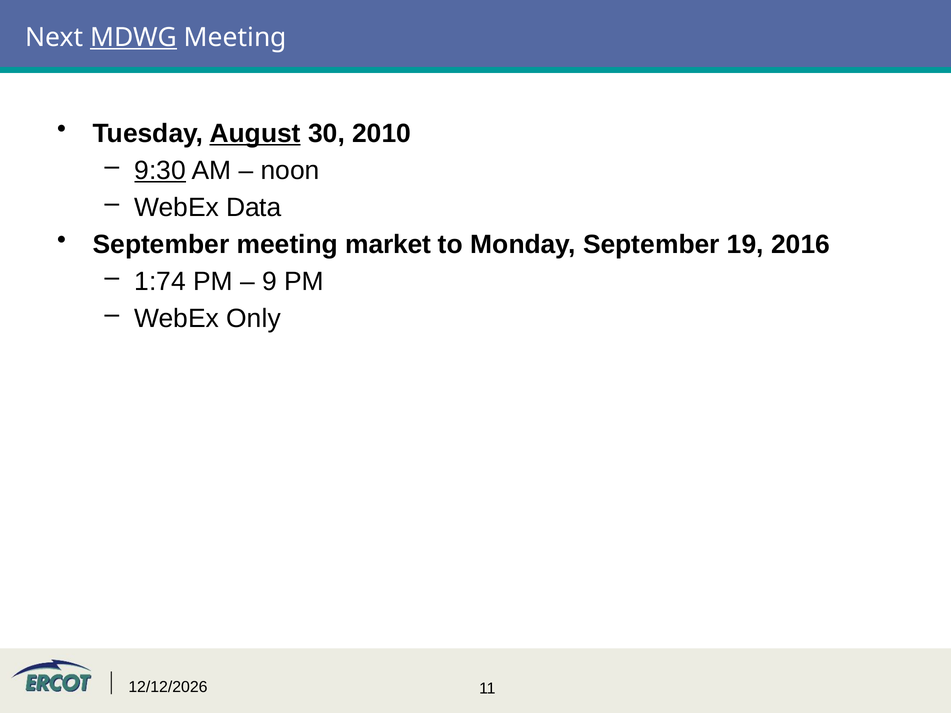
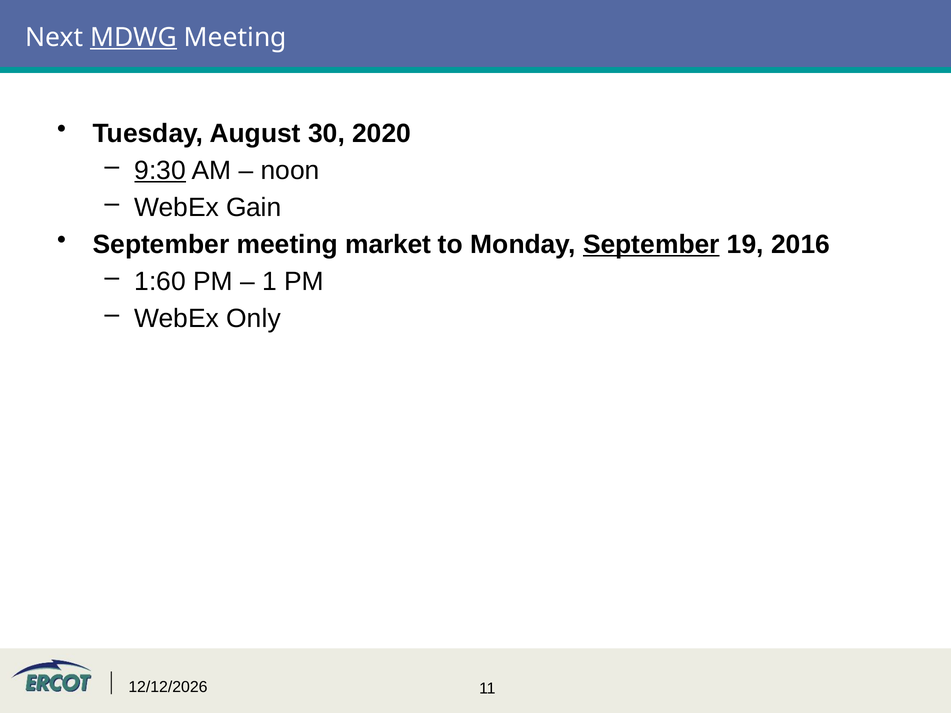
August underline: present -> none (255, 133)
2010: 2010 -> 2020 (382, 133)
Data: Data -> Gain (254, 207)
September underline: none -> present (651, 245)
1:74: 1:74 -> 1:60 (160, 282)
9: 9 -> 1 (269, 282)
